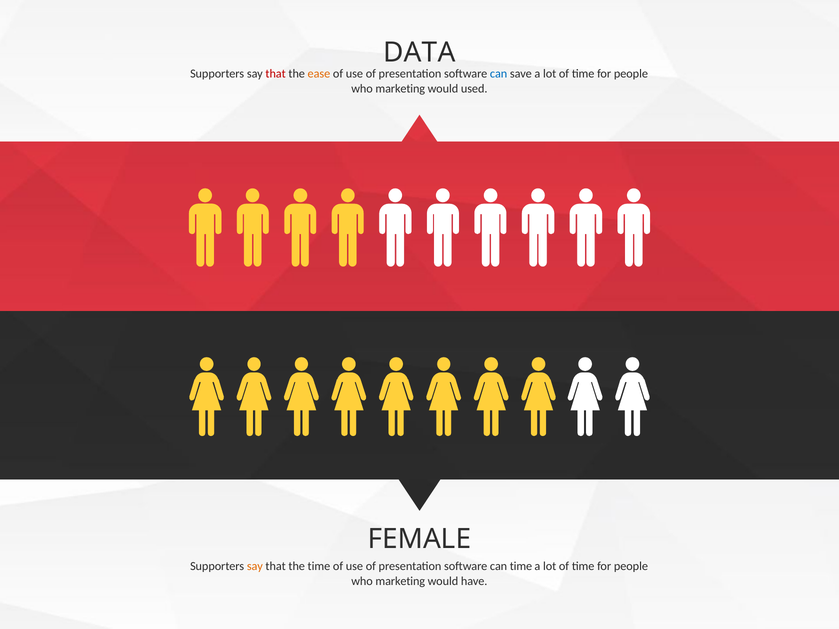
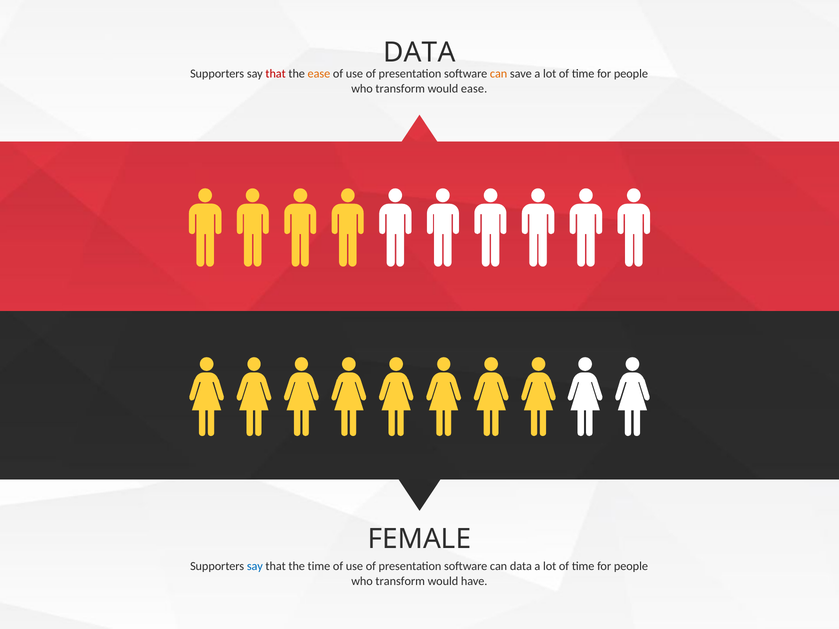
can colour: blue -> orange (499, 74)
marketing: marketing -> transform (400, 89)
would used: used -> ease (474, 89)
say colour: orange -> blue (255, 567)
can time: time -> data (521, 567)
marketing: marketing -> transform (400, 581)
